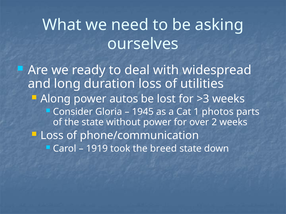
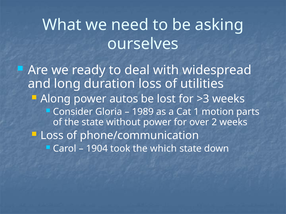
1945: 1945 -> 1989 (143, 112)
photos: photos -> motion (218, 112)
1919: 1919 -> 1904 (97, 149)
breed: breed -> which (163, 149)
